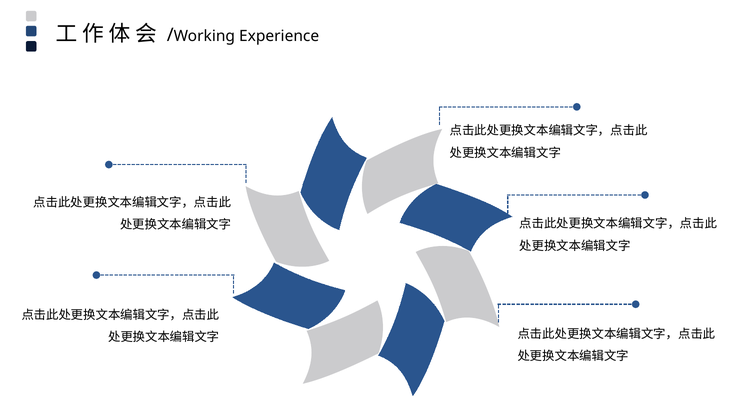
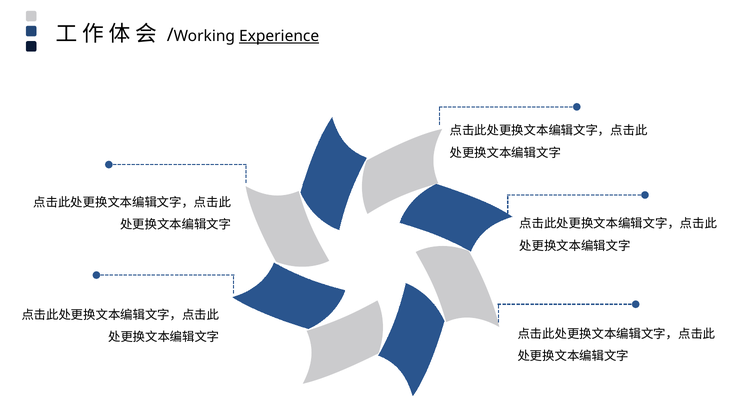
Experience underline: none -> present (279, 36)
